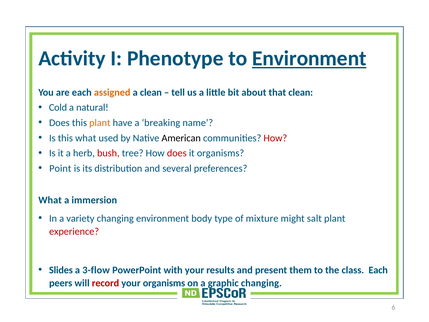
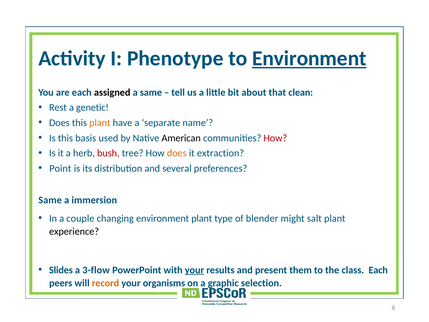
assigned colour: orange -> black (112, 92)
a clean: clean -> same (151, 92)
Cold: Cold -> Rest (58, 108)
natural: natural -> genetic (92, 108)
breaking: breaking -> separate (161, 123)
this what: what -> basis (86, 138)
does colour: red -> orange (177, 153)
it organisms: organisms -> extraction (221, 153)
What: What -> Same (50, 200)
variety: variety -> couple (80, 218)
environment body: body -> plant (202, 218)
mixture: mixture -> blender (262, 218)
experience colour: red -> black (74, 231)
your underline: none -> present (195, 270)
record colour: red -> orange (105, 283)
graphic changing: changing -> selection (261, 283)
